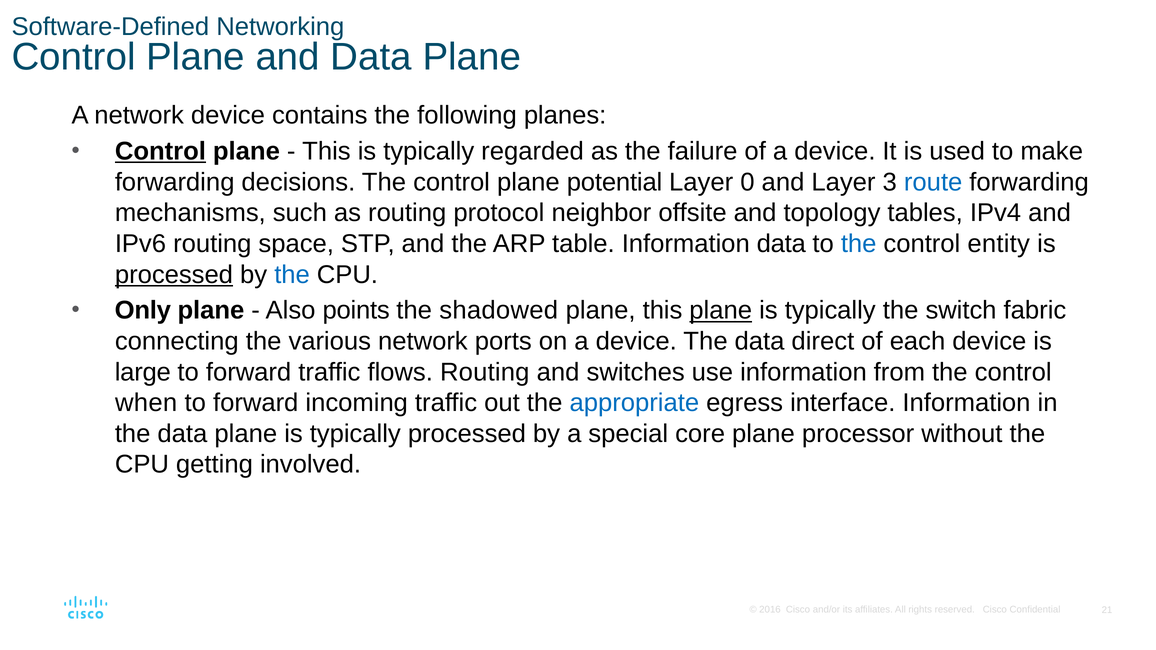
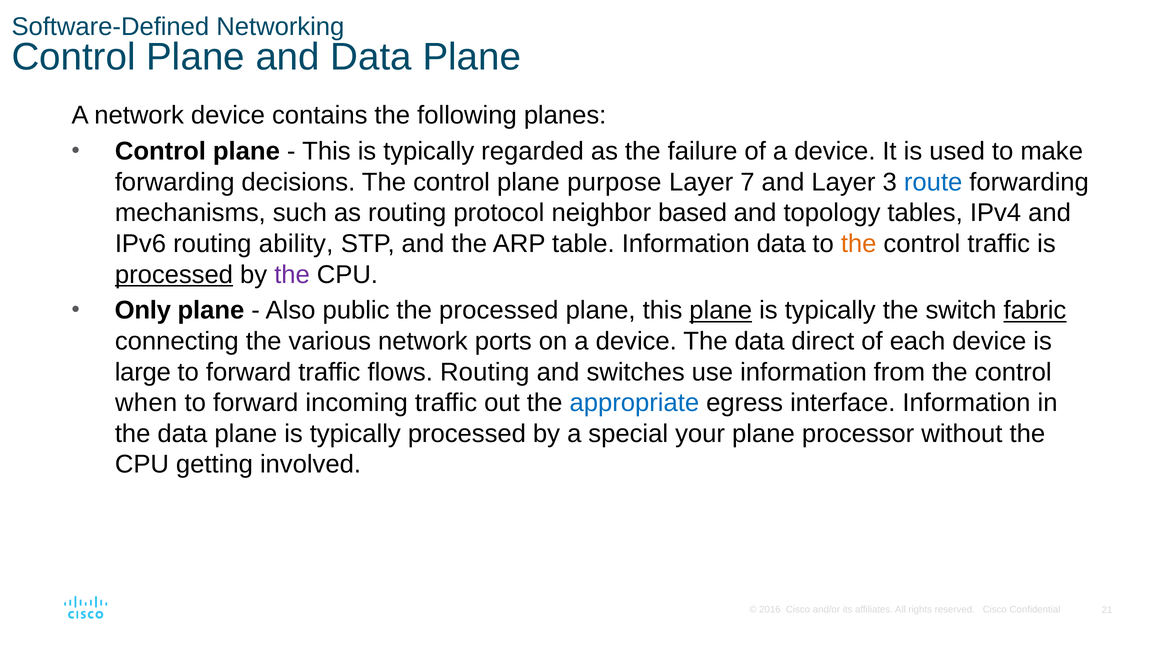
Control underline: present -> none (160, 151)
potential: potential -> purpose (614, 182)
0: 0 -> 7 (747, 182)
offsite: offsite -> based (693, 213)
space: space -> ability (296, 244)
the colour: blue -> orange (859, 244)
control entity: entity -> traffic (999, 244)
the colour: blue -> purple (292, 275)
points: points -> public (356, 311)
the shadowed: shadowed -> processed (499, 311)
fabric underline: none -> present (1035, 311)
core: core -> your (700, 434)
